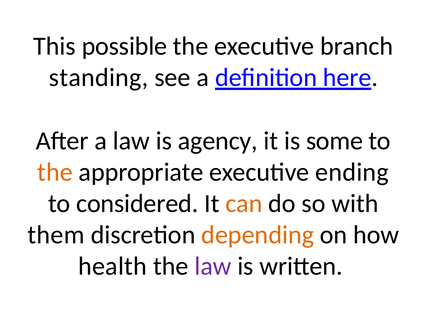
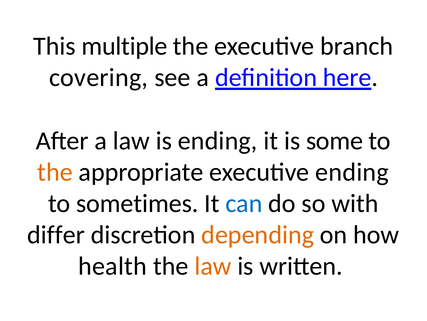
possible: possible -> multiple (125, 46)
standing: standing -> covering (99, 77)
is agency: agency -> ending (218, 141)
considered: considered -> sometimes (137, 203)
can colour: orange -> blue (244, 203)
them: them -> differ (56, 234)
law colour: purple -> orange (213, 266)
